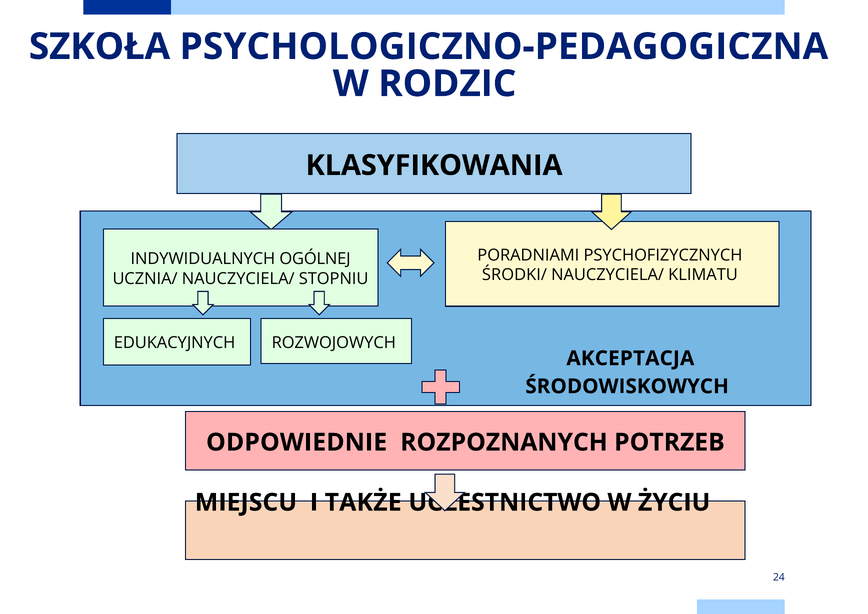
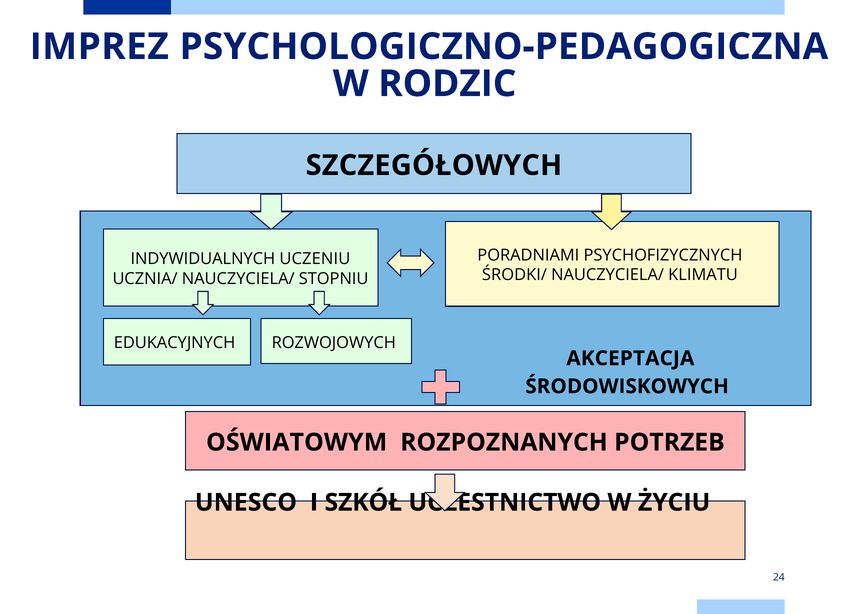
SZKOŁA: SZKOŁA -> IMPREZ (99, 47)
KLASYFIKOWANIA: KLASYFIKOWANIA -> SZCZEGÓŁOWYCH (434, 165)
OGÓLNEJ: OGÓLNEJ -> UCZENIU (315, 259)
ODPOWIEDNIE: ODPOWIEDNIE -> OŚWIATOWYM (297, 442)
MIEJSCU: MIEJSCU -> UNESCO (246, 502)
TAKŻE: TAKŻE -> SZKÓŁ (363, 502)
